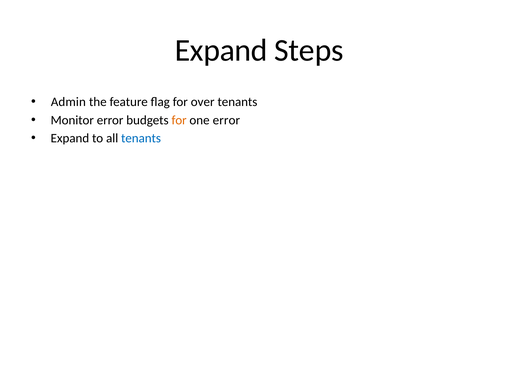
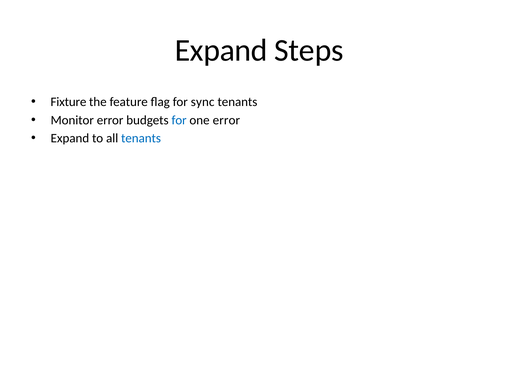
Admin: Admin -> Fixture (68, 102)
over: over -> sync (203, 102)
for colour: orange -> blue (179, 120)
